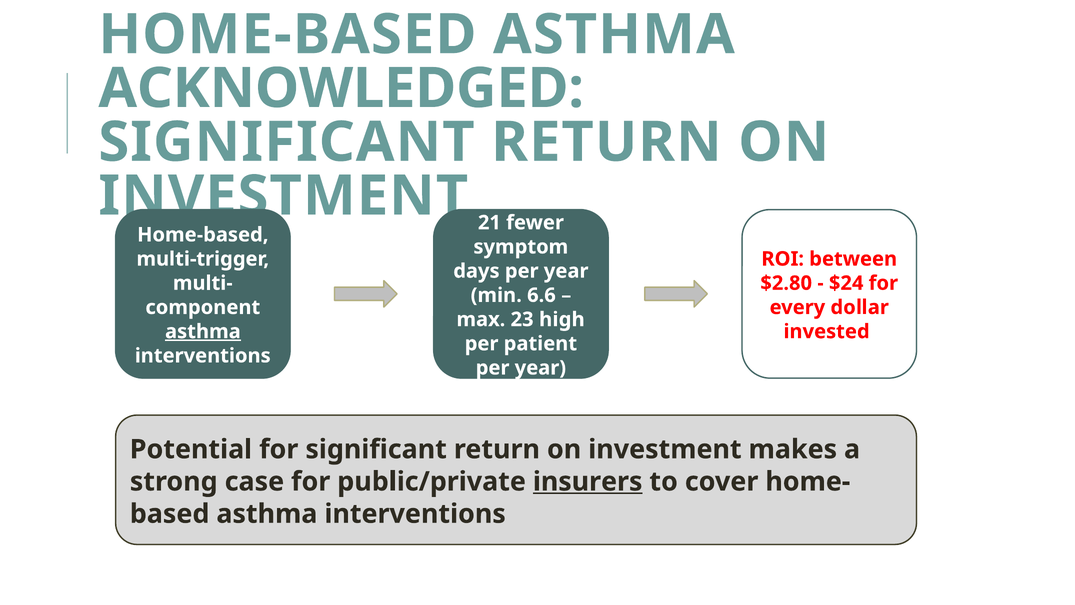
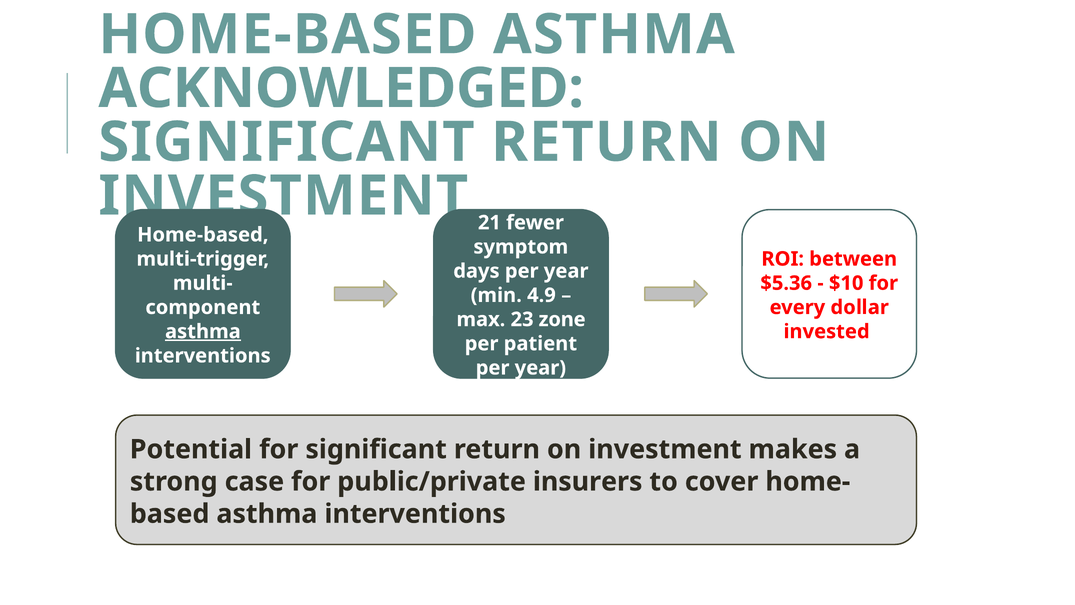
$2.80: $2.80 -> $5.36 (786, 283)
$24: $24 -> $10 (846, 283)
6.6: 6.6 -> 4.9 (541, 295)
high: high -> zone (562, 319)
insurers underline: present -> none (588, 481)
